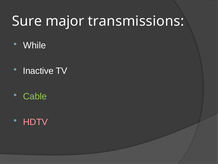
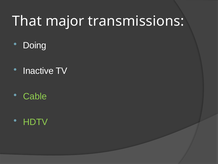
Sure: Sure -> That (27, 21)
While: While -> Doing (35, 45)
HDTV colour: pink -> light green (35, 122)
